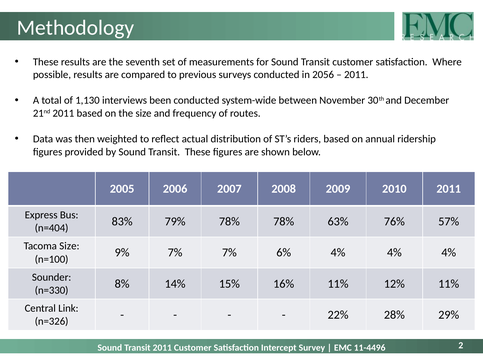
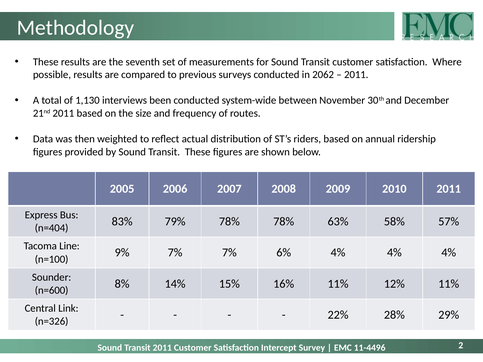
2056: 2056 -> 2062 (323, 75)
76%: 76% -> 58% (394, 222)
Tacoma Size: Size -> Line (69, 246)
n=330: n=330 -> n=600 (52, 290)
